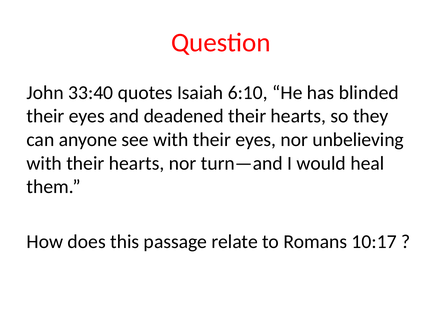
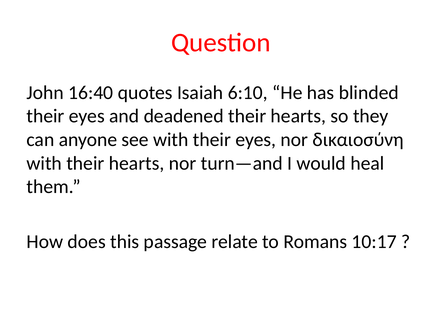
33:40: 33:40 -> 16:40 (91, 93)
unbelieving: unbelieving -> δικαιοσύνη (358, 140)
